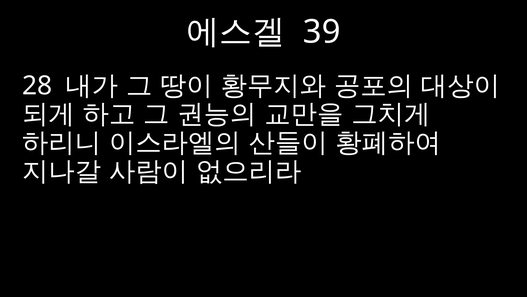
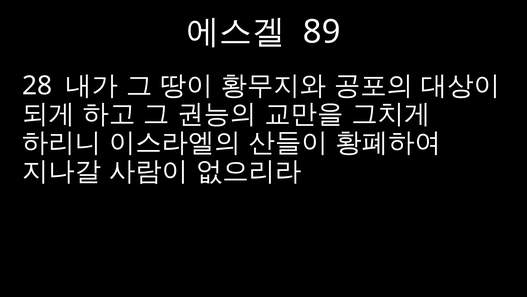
39: 39 -> 89 (322, 32)
